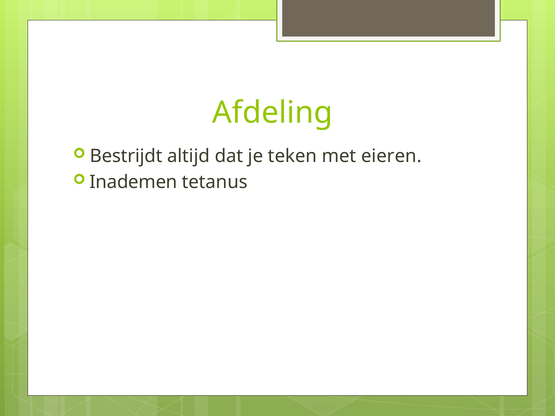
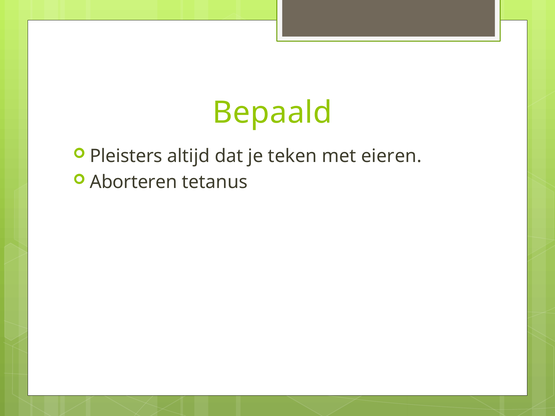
Afdeling: Afdeling -> Bepaald (272, 113)
Bestrijdt: Bestrijdt -> Pleisters (126, 156)
Inademen: Inademen -> Aborteren (133, 182)
